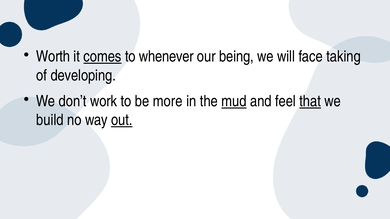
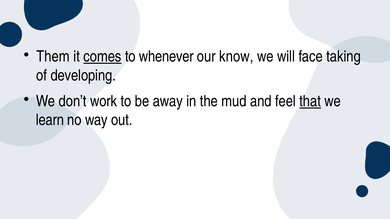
Worth: Worth -> Them (53, 57)
being: being -> know (236, 57)
more: more -> away (168, 101)
mud underline: present -> none (234, 101)
build: build -> learn (50, 120)
out underline: present -> none (122, 120)
